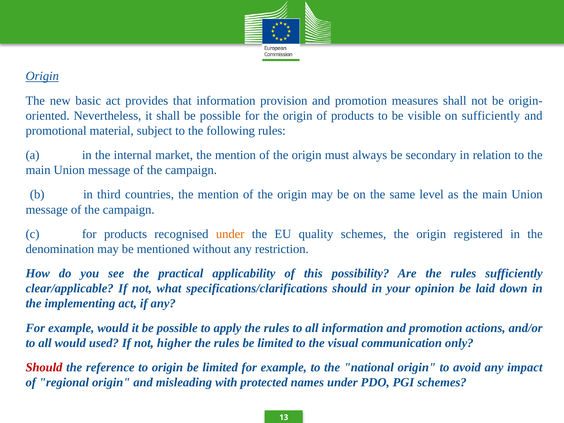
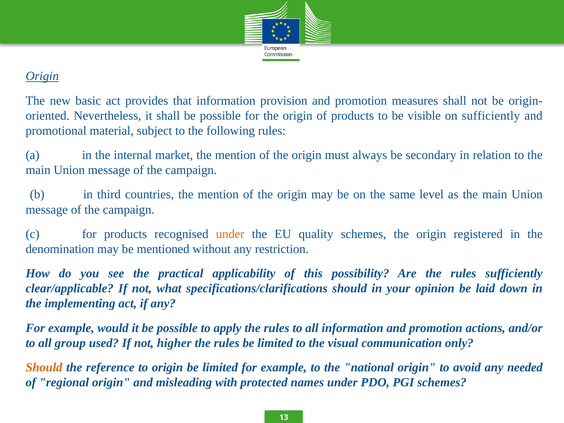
all would: would -> group (70, 343)
Should colour: red -> orange (44, 367)
impact: impact -> needed (525, 367)
